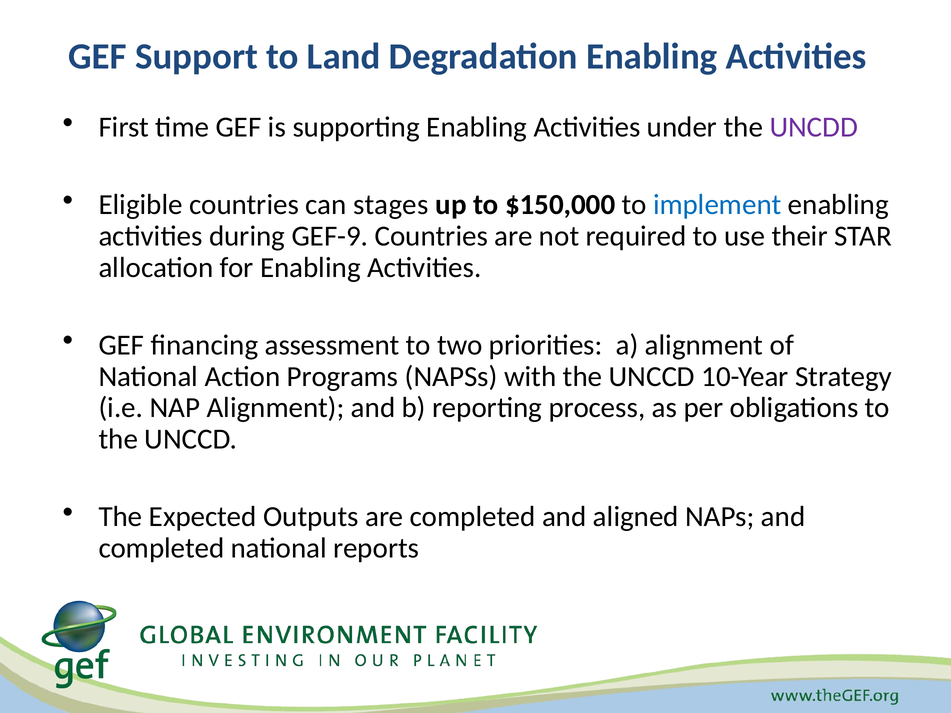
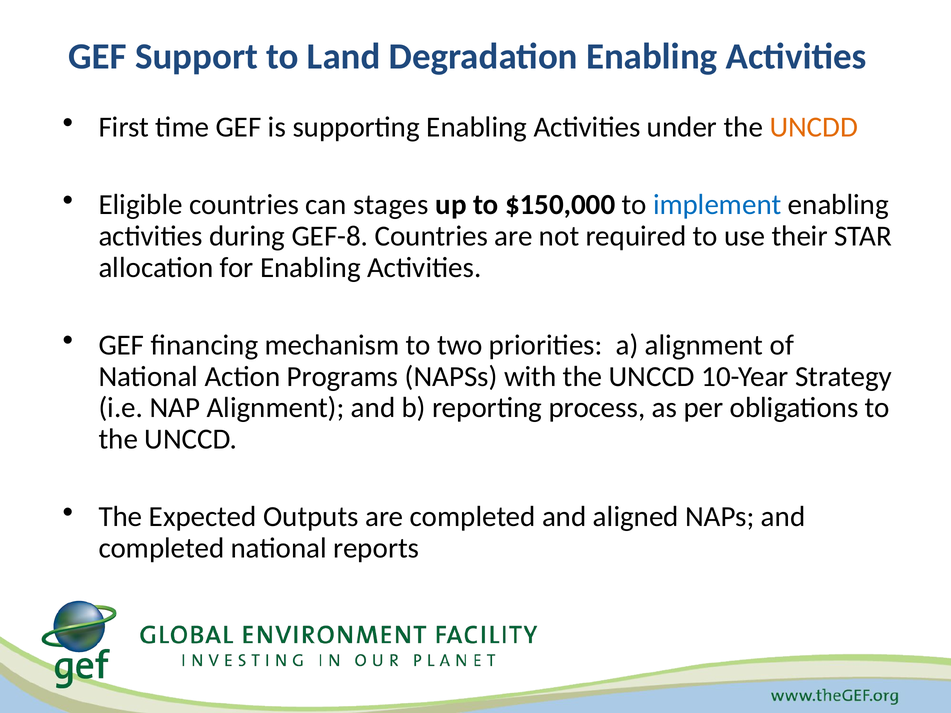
UNCDD colour: purple -> orange (814, 127)
GEF-9: GEF-9 -> GEF-8 (330, 236)
assessment: assessment -> mechanism (332, 345)
